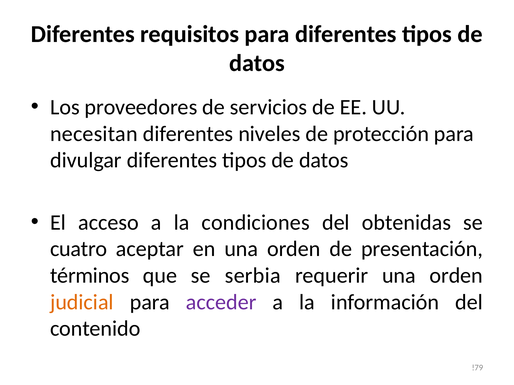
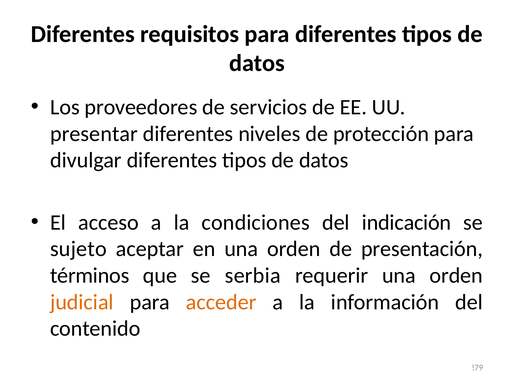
necesitan: necesitan -> presentar (94, 134)
obtenidas: obtenidas -> indicación (407, 223)
cuatro: cuatro -> sujeto (78, 249)
acceder colour: purple -> orange (221, 302)
